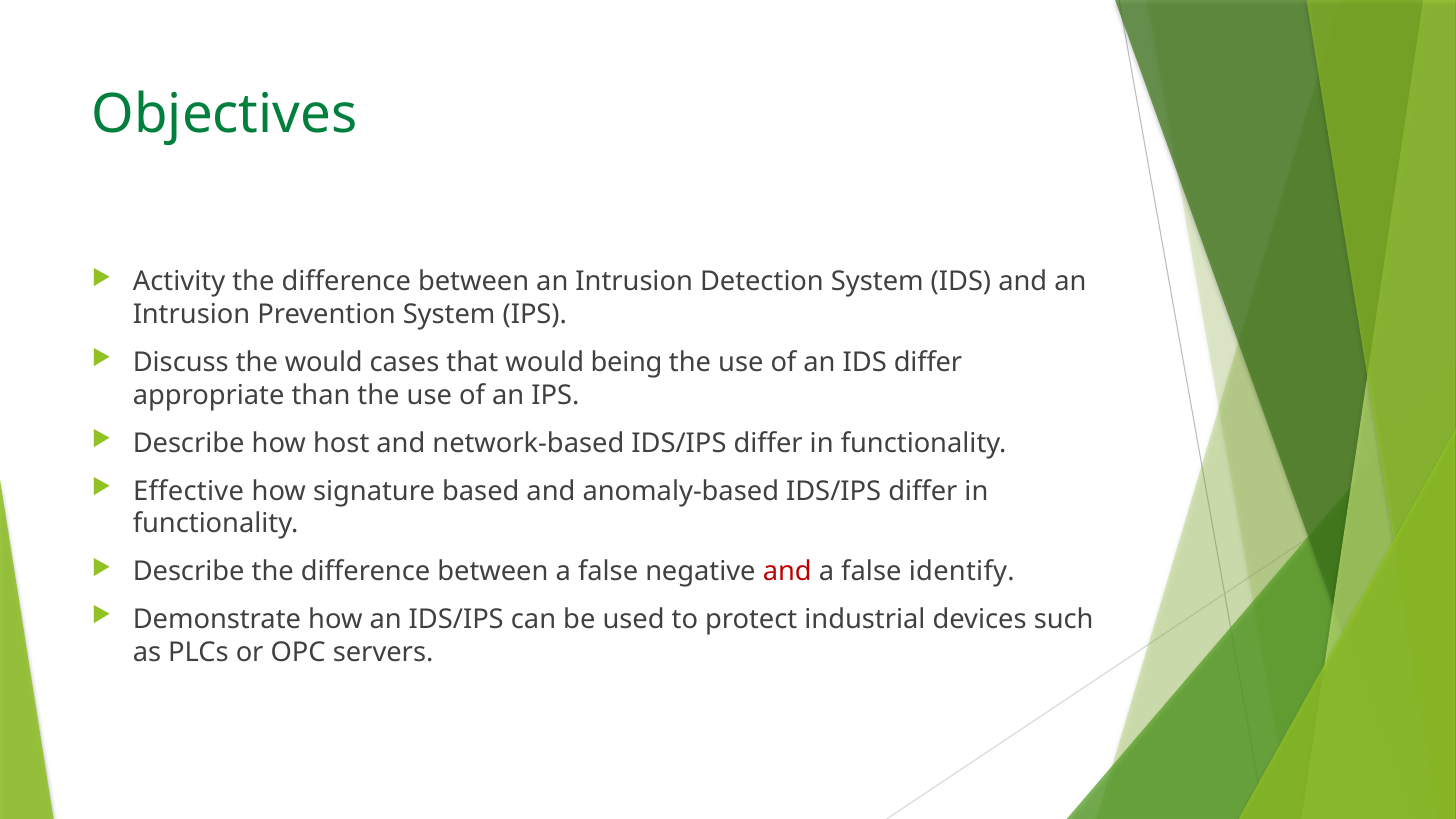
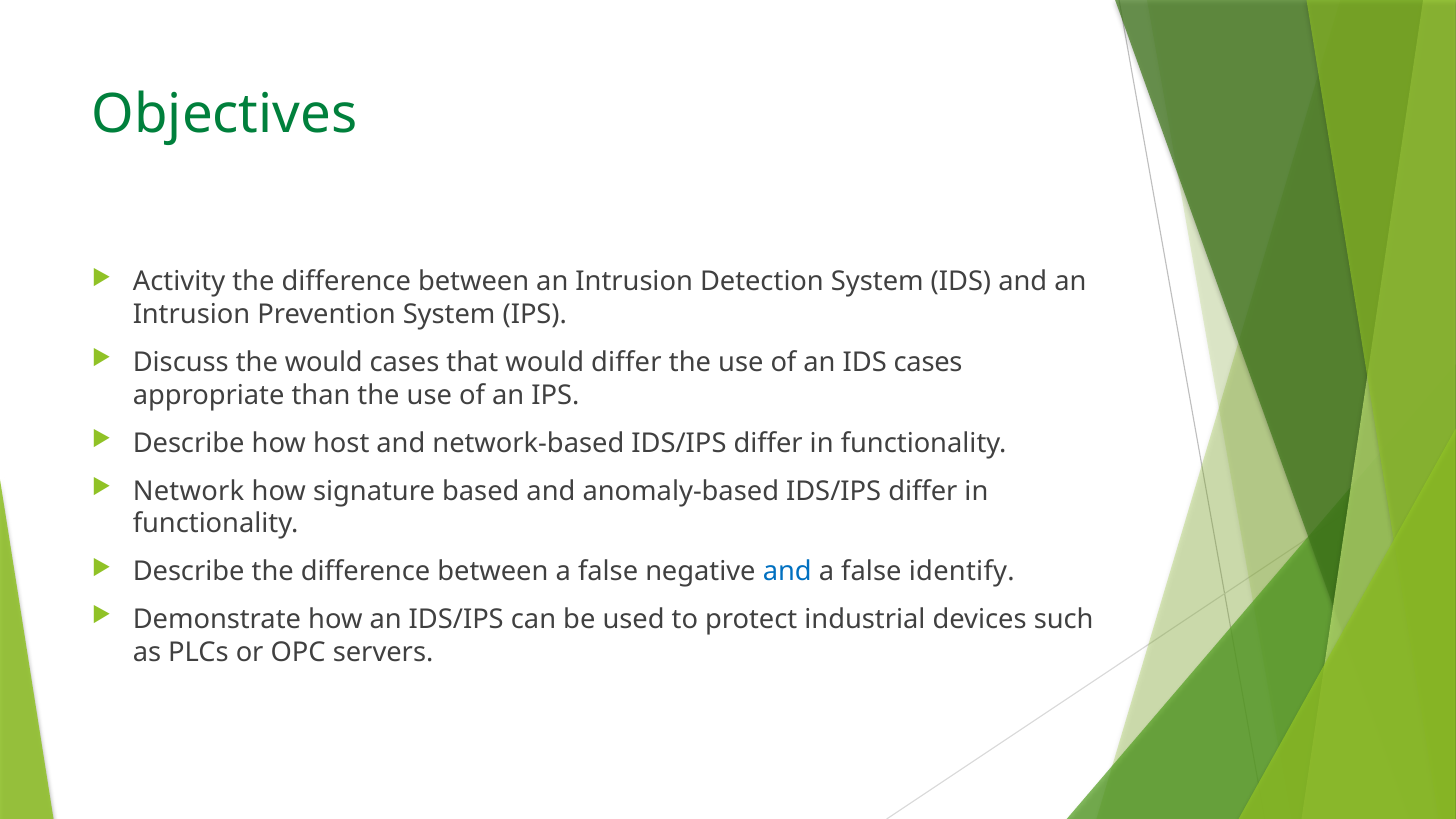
would being: being -> differ (626, 362)
IDS differ: differ -> cases (928, 362)
Effective: Effective -> Network (189, 491)
and colour: red -> blue (787, 572)
